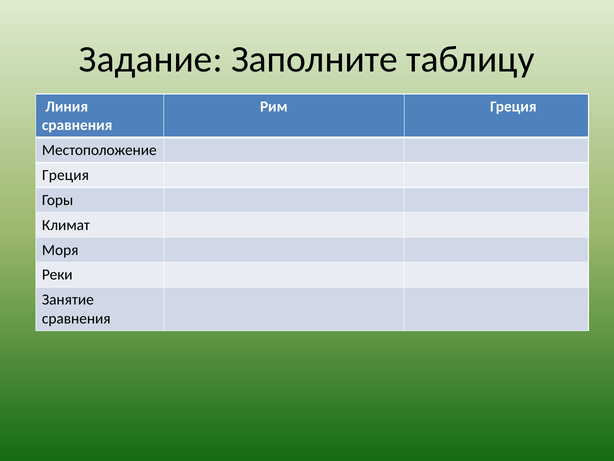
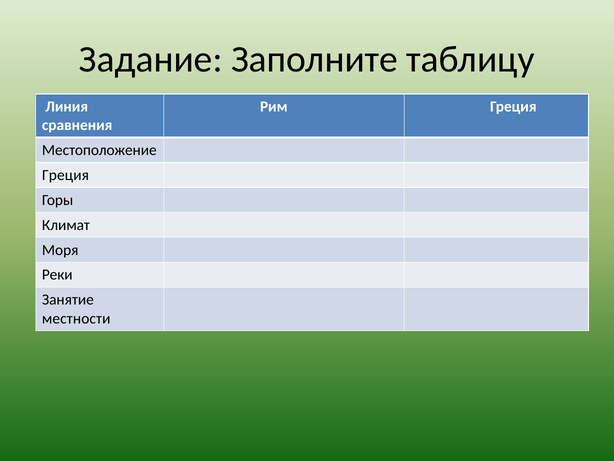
сравнения: сравнения -> местности (76, 318)
